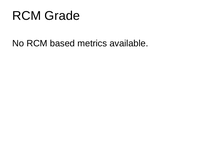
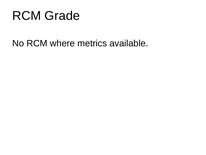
based: based -> where (62, 43)
